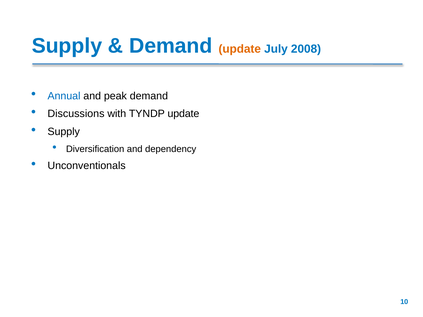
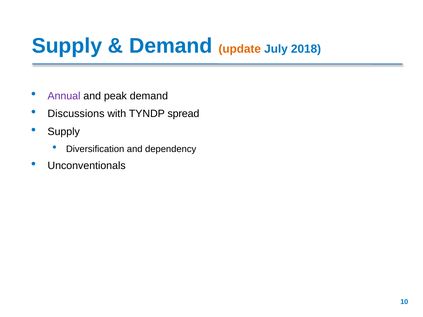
2008: 2008 -> 2018 (306, 49)
Annual colour: blue -> purple (64, 96)
TYNDP update: update -> spread (183, 114)
